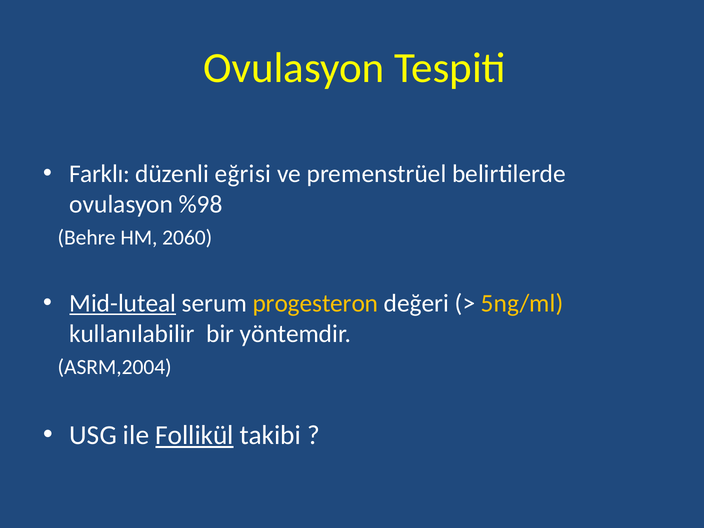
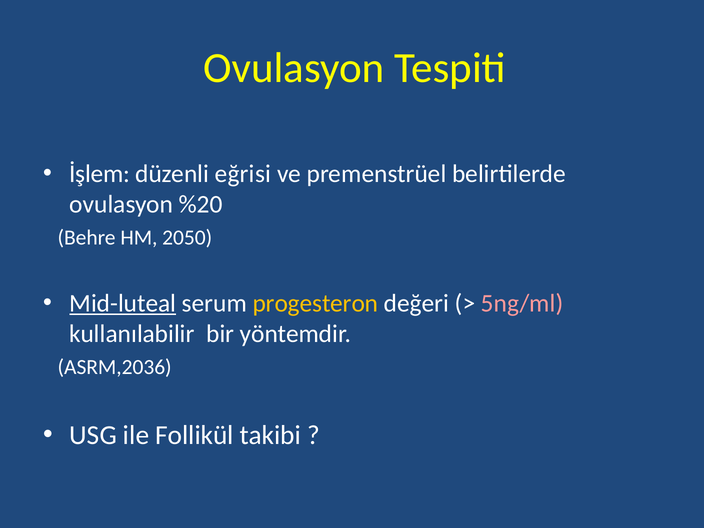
Farklı: Farklı -> İşlem (100, 174)
%98: %98 -> %20 (201, 204)
2060: 2060 -> 2050 (187, 238)
5ng/ml colour: yellow -> pink (522, 304)
ASRM,2004: ASRM,2004 -> ASRM,2036 (115, 367)
Follikül underline: present -> none (195, 435)
